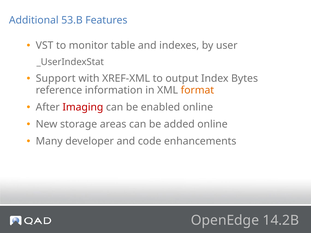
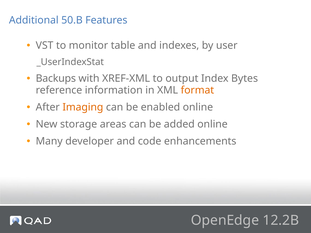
53.B: 53.B -> 50.B (72, 20)
Support: Support -> Backups (56, 79)
Imaging colour: red -> orange (83, 107)
14.2B: 14.2B -> 12.2B (281, 221)
